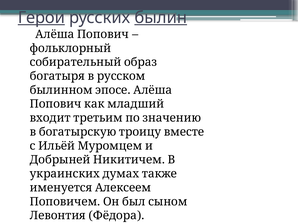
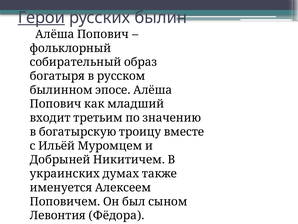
былин underline: present -> none (161, 17)
